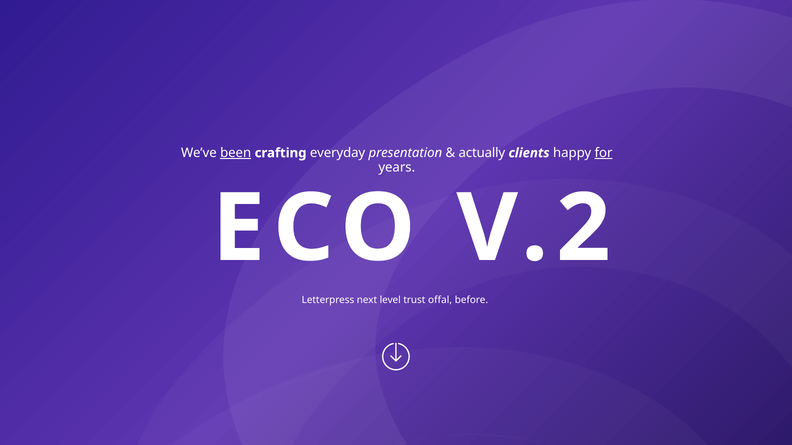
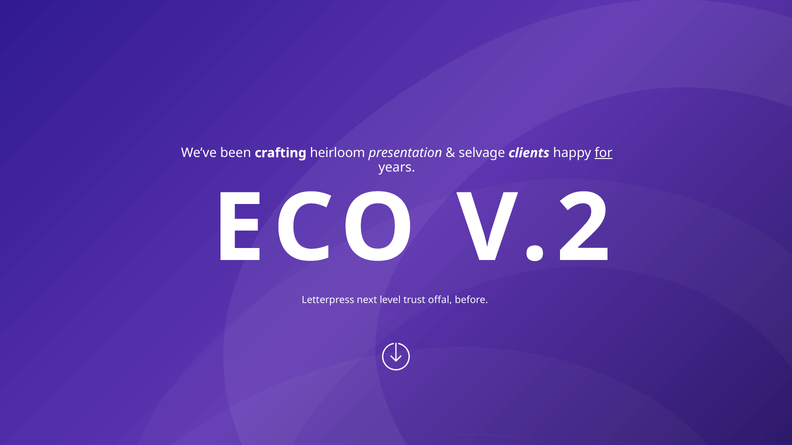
been underline: present -> none (236, 153)
everyday: everyday -> heirloom (338, 153)
actually: actually -> selvage (482, 153)
